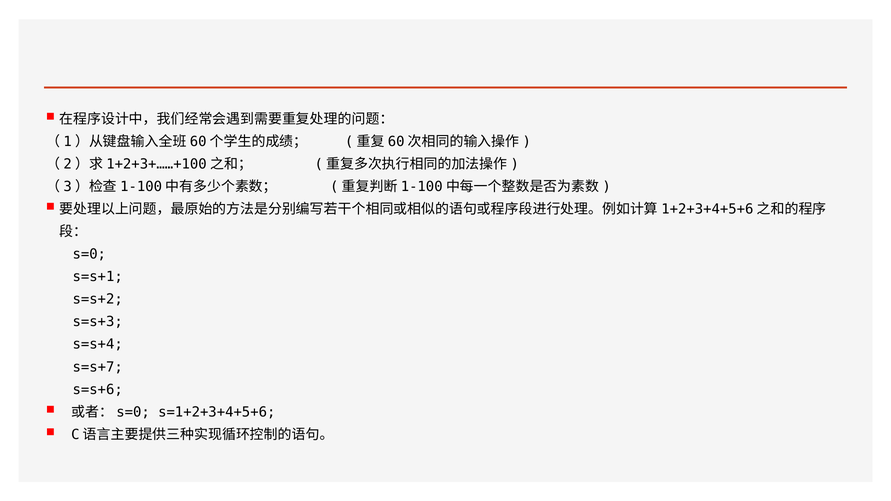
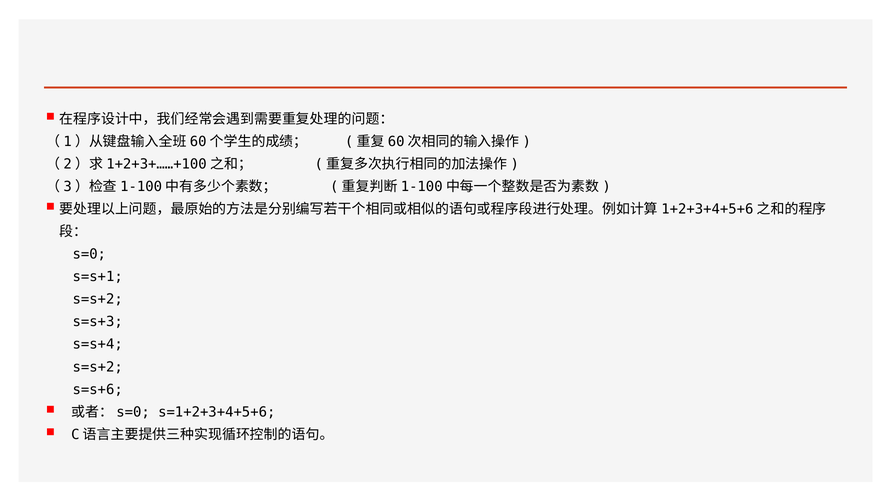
s=s+7: s=s+7 -> s=s+2 (98, 367)
